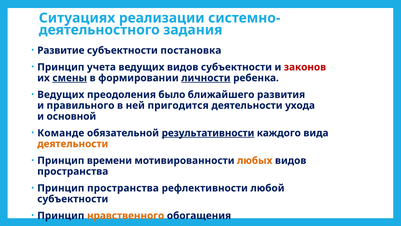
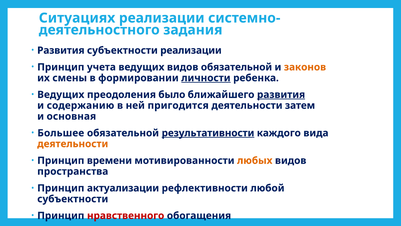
Развитие: Развитие -> Развития (61, 50)
субъектности постановка: постановка -> реализации (191, 50)
видов субъектности: субъектности -> обязательной (237, 67)
законов colour: red -> orange (305, 67)
смены underline: present -> none (70, 78)
развития underline: none -> present (281, 94)
правильного: правильного -> содержанию (80, 105)
ухода: ухода -> затем (300, 105)
основной: основной -> основная (71, 116)
Команде: Команде -> Большее (61, 133)
Принцип пространства: пространства -> актуализации (123, 188)
нравственного colour: orange -> red (126, 215)
